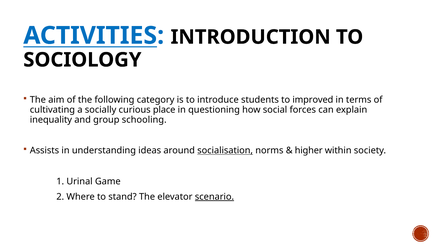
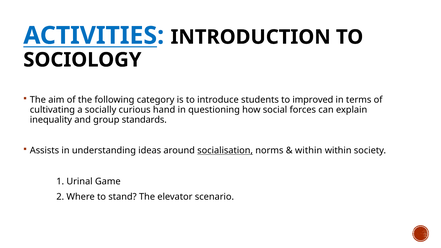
place: place -> hand (164, 110)
schooling: schooling -> standards (144, 120)
higher: higher -> within (309, 151)
scenario underline: present -> none (214, 197)
